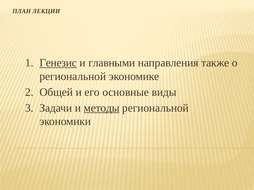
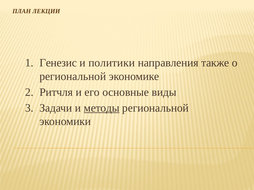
Генезис underline: present -> none (58, 63)
главными: главными -> политики (112, 63)
Общей: Общей -> Ритчля (56, 92)
